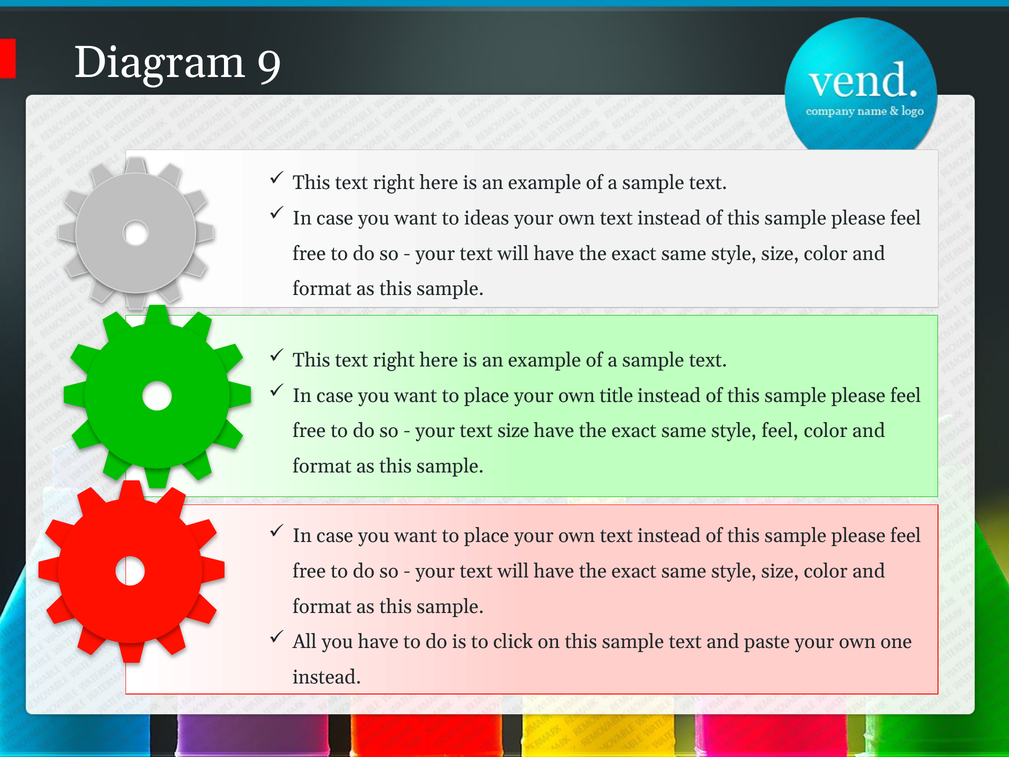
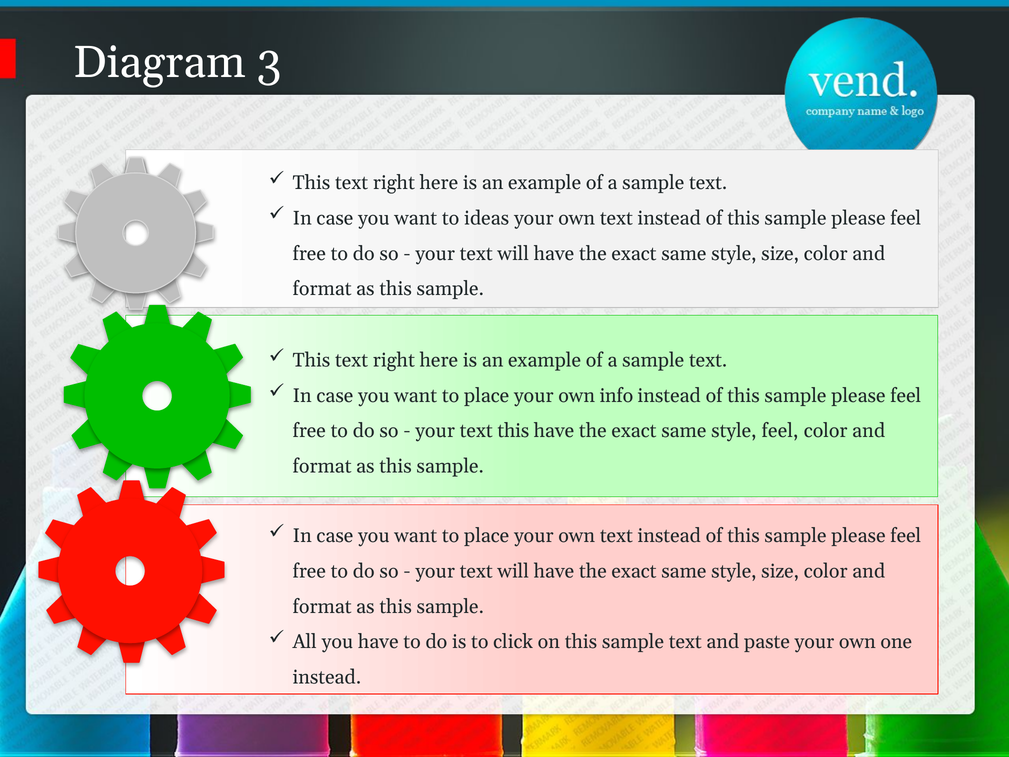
9: 9 -> 3 (269, 62)
title: title -> info (616, 395)
text size: size -> this (513, 431)
